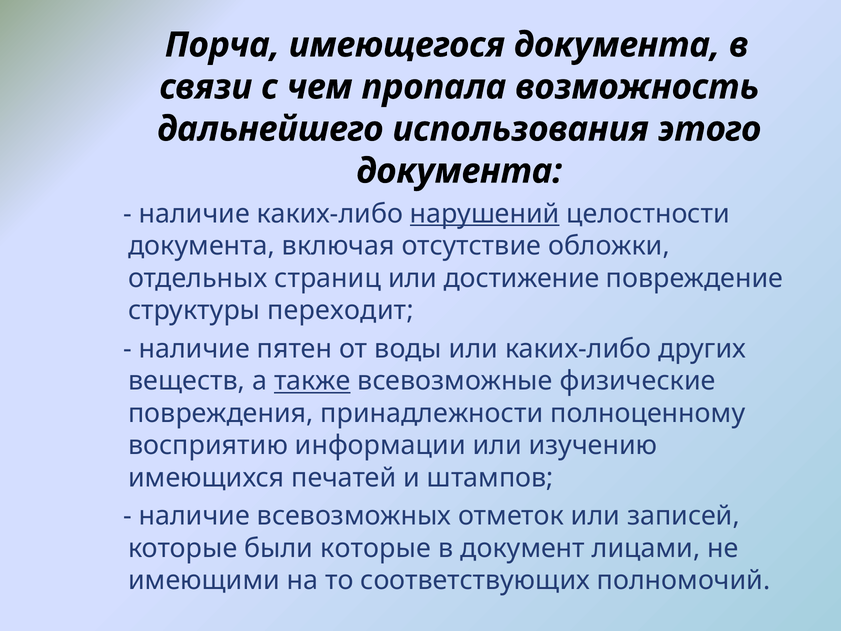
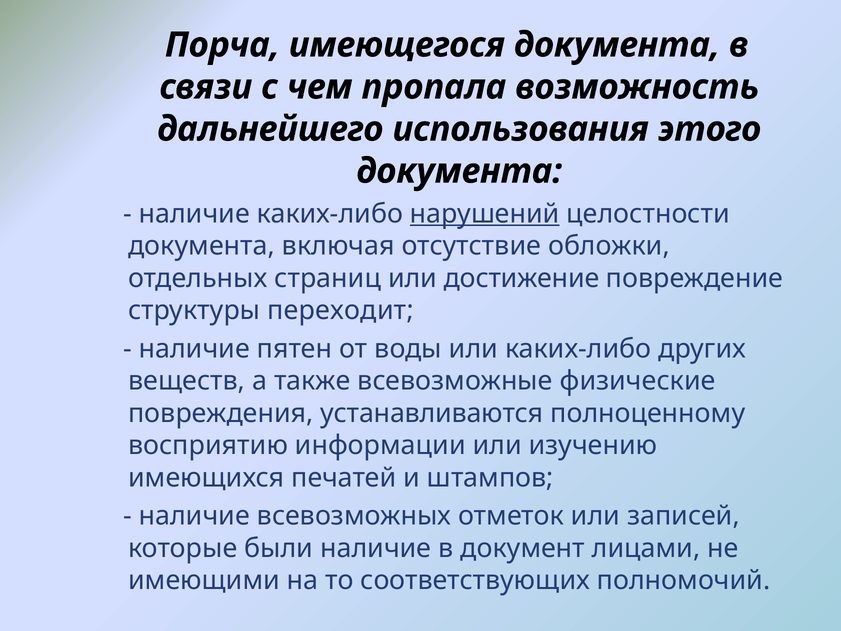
также underline: present -> none (312, 381)
принадлежности: принадлежности -> устанавливаются (432, 413)
были которые: которые -> наличие (376, 548)
